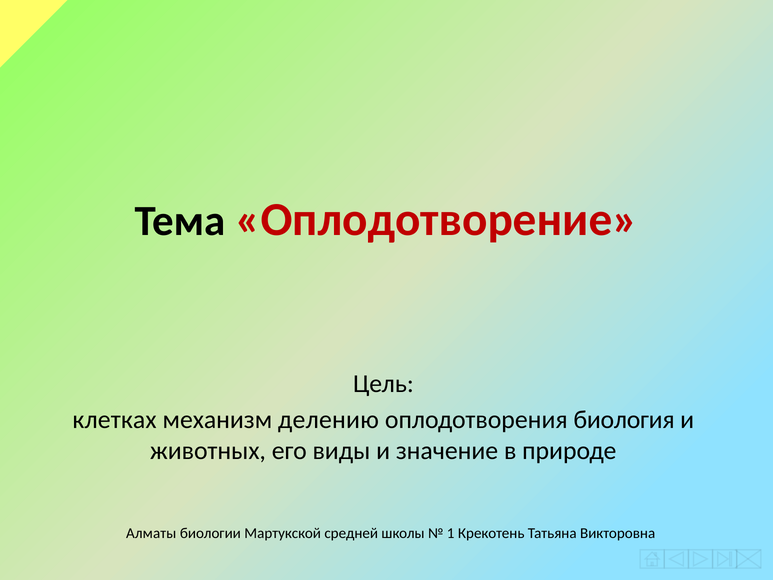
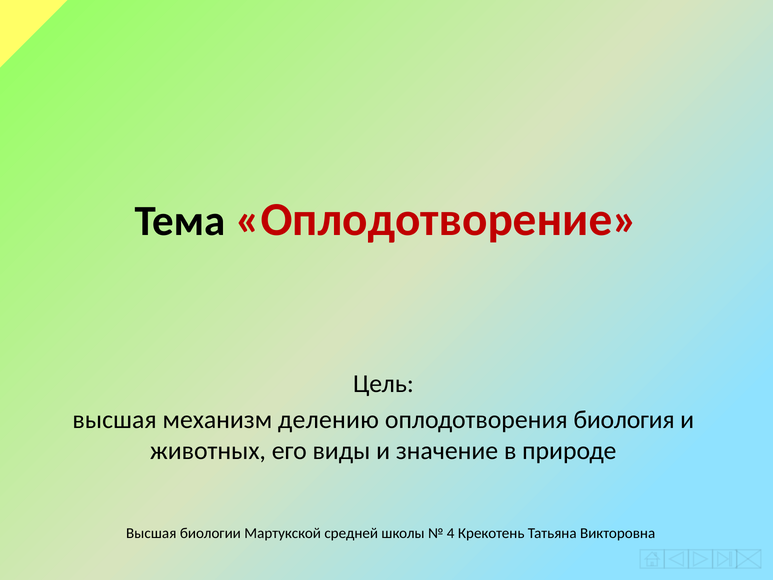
клетках: клетках -> высшая (115, 420)
Алматы: Алматы -> Высшая (151, 533)
1: 1 -> 4 (451, 533)
